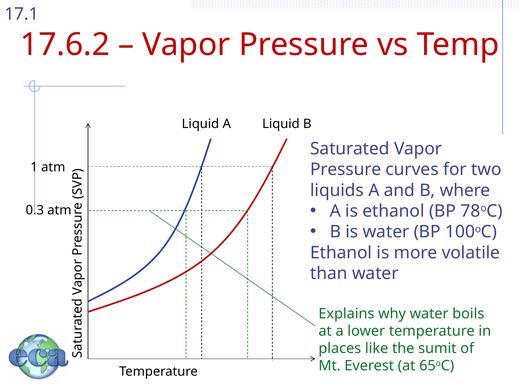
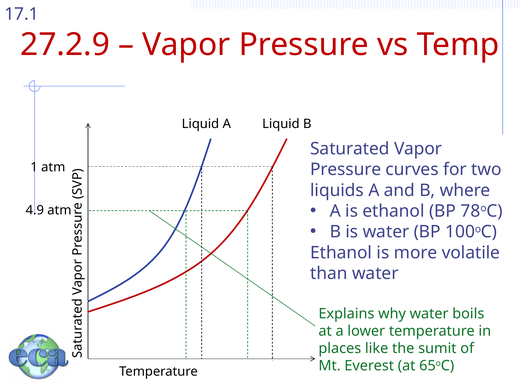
17.6.2: 17.6.2 -> 27.2.9 (65, 45)
0.3: 0.3 -> 4.9 (35, 210)
